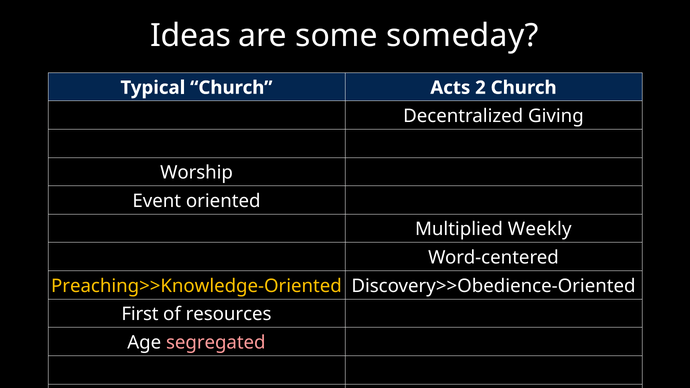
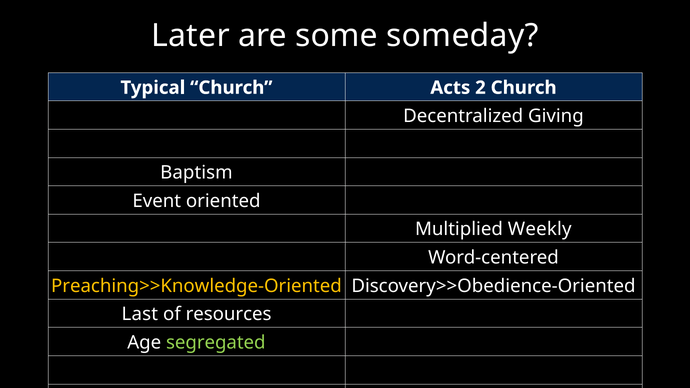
Ideas: Ideas -> Later (190, 36)
Worship: Worship -> Baptism (196, 173)
First: First -> Last (140, 314)
segregated colour: pink -> light green (216, 343)
